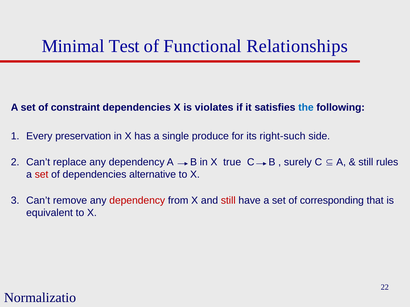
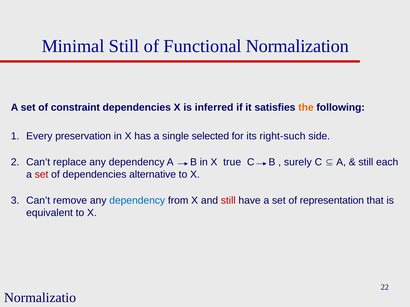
Minimal Test: Test -> Still (124, 46)
Relationships: Relationships -> Normalization (297, 46)
violates: violates -> inferred (214, 108)
the colour: blue -> orange (306, 108)
produce: produce -> selected (210, 136)
rules: rules -> each (387, 162)
dependency colour: red -> blue (137, 201)
corresponding: corresponding -> representation (332, 201)
